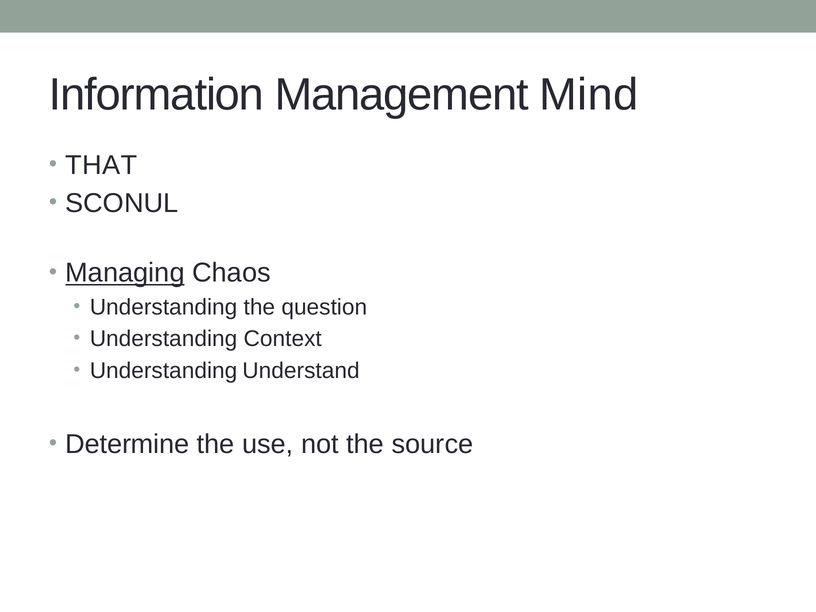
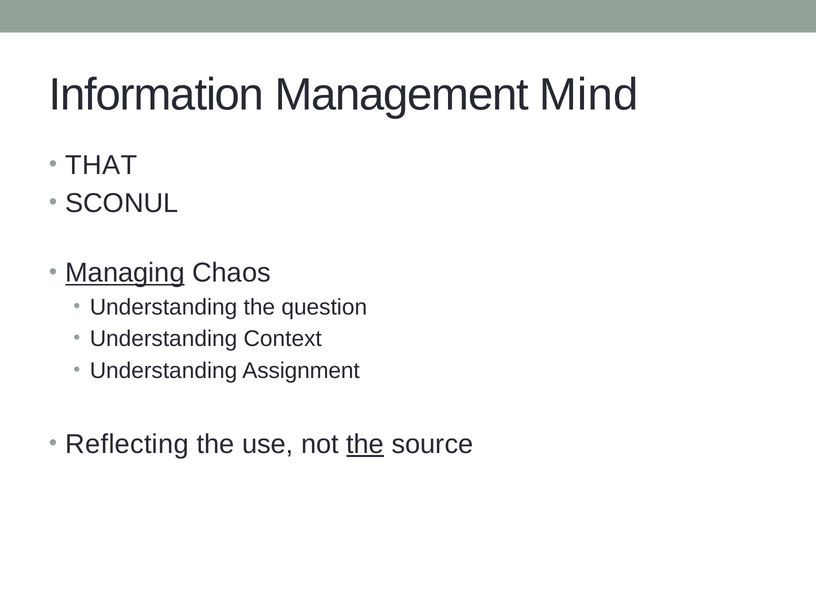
Understand: Understand -> Assignment (301, 371)
Determine: Determine -> Reflecting (127, 444)
the underline: none -> present (365, 444)
